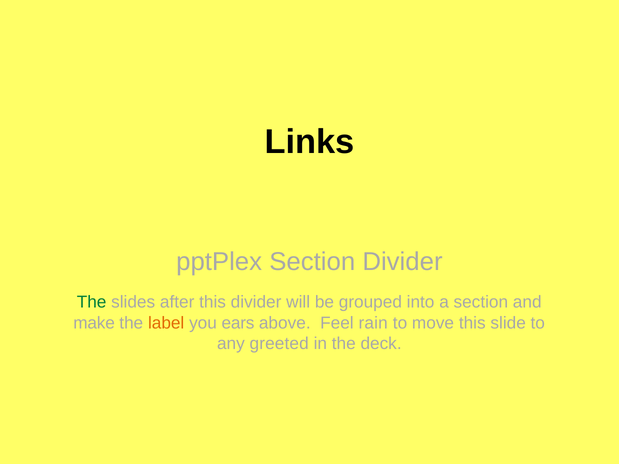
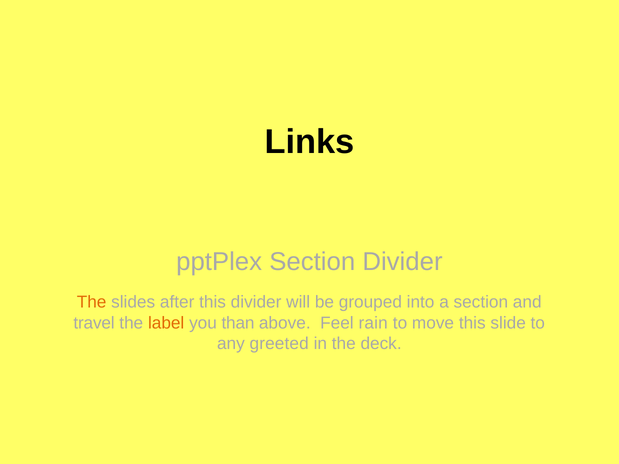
The colour: green -> orange (92, 302)
make: make -> travel (94, 323)
ears: ears -> than (238, 323)
